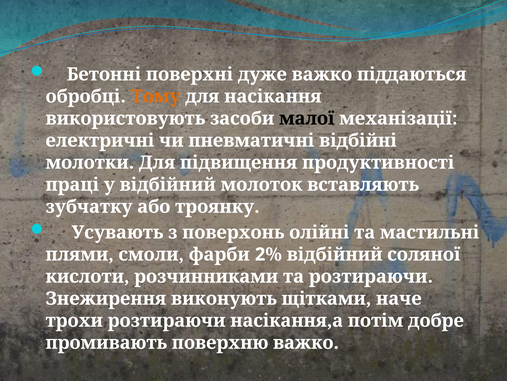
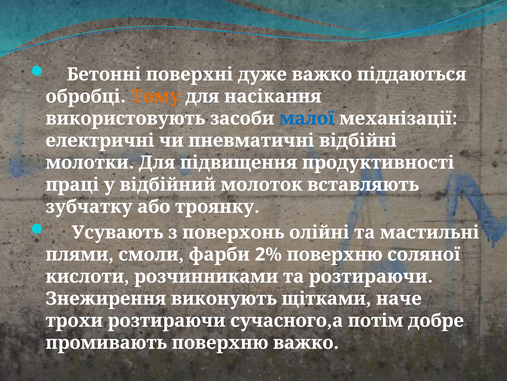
малої colour: black -> blue (307, 118)
відбійний: відбійний -> поверхню (335, 254)
насікання,а: насікання,а -> сучасного,а (287, 320)
